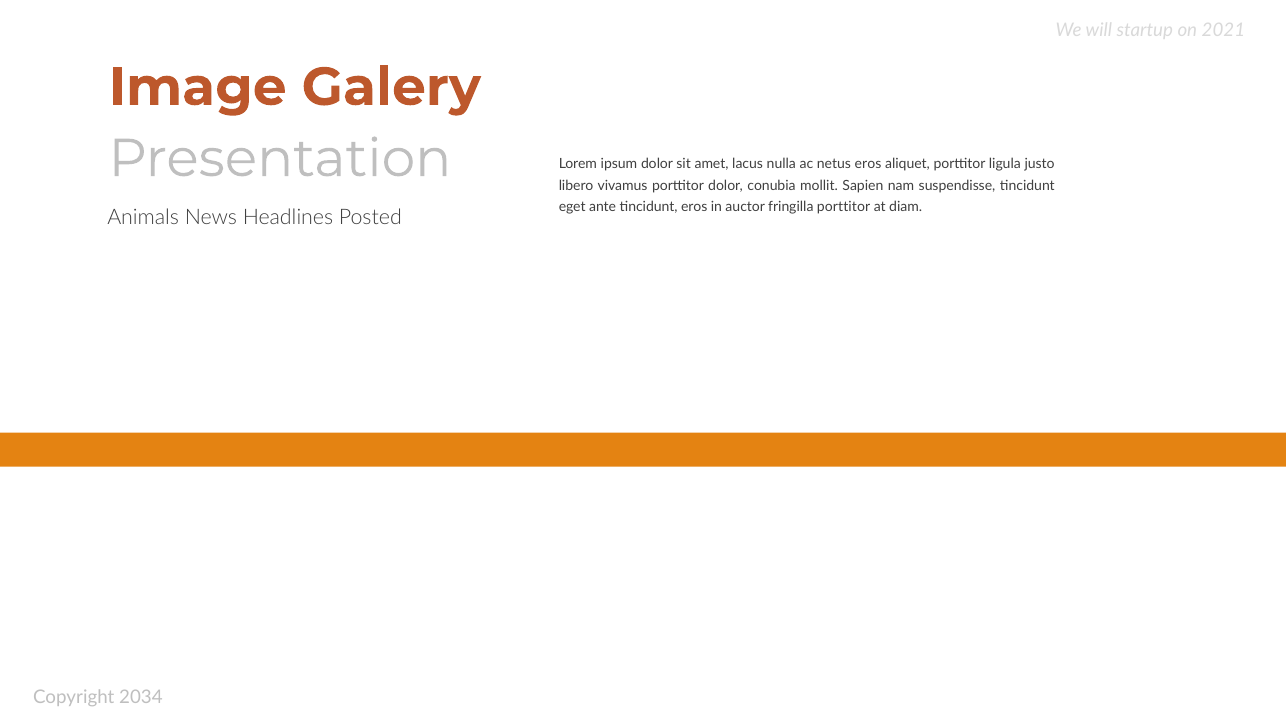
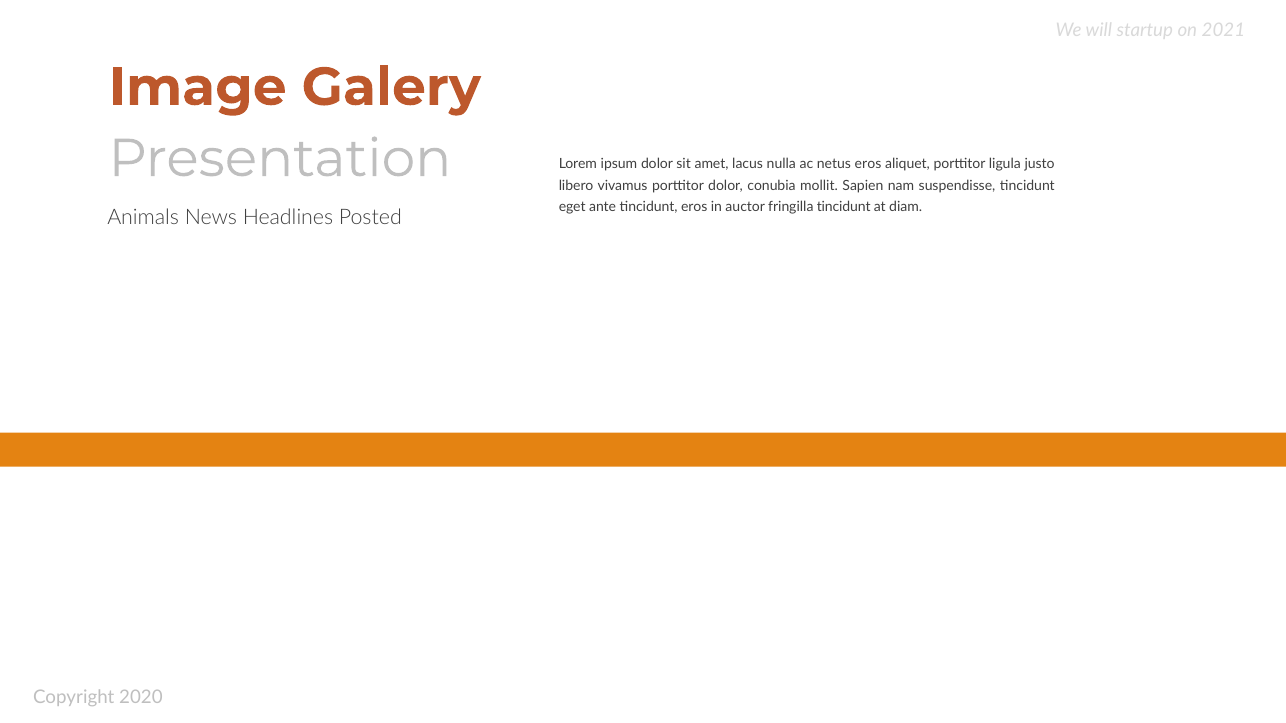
fringilla porttitor: porttitor -> tincidunt (844, 207)
2034: 2034 -> 2020 (141, 698)
